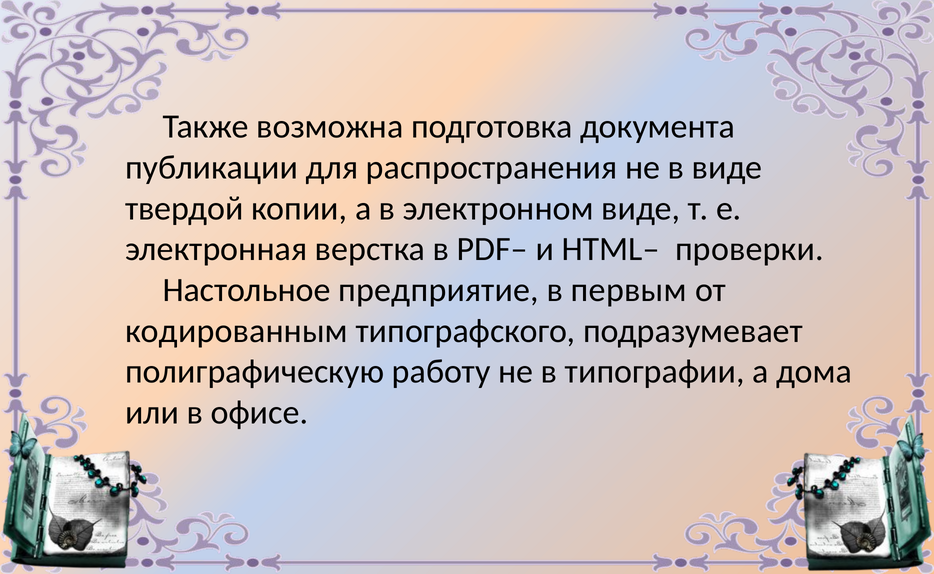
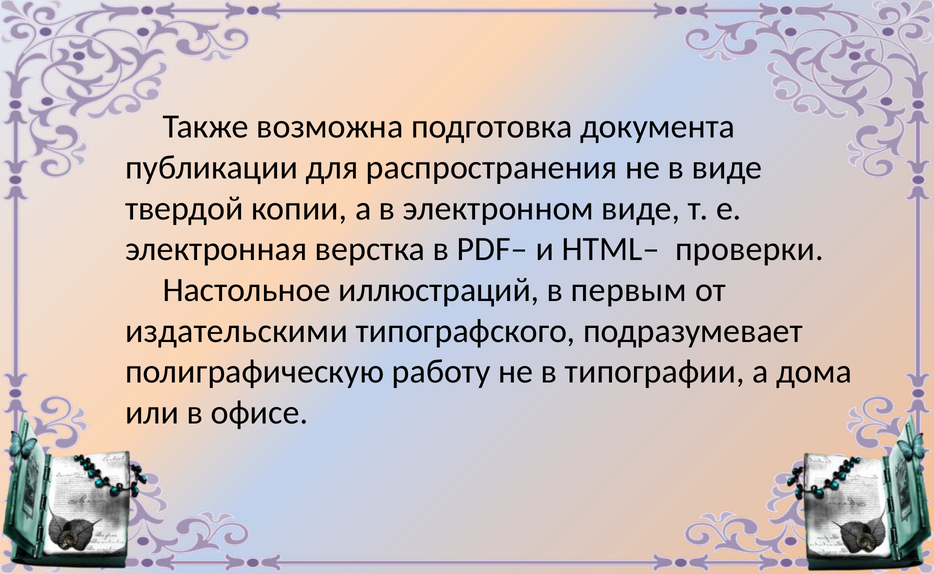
предприятие: предприятие -> иллюстраций (439, 290)
кодированным: кодированным -> издательскими (236, 331)
